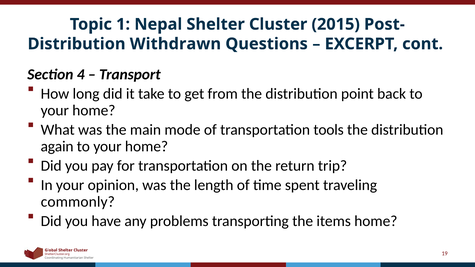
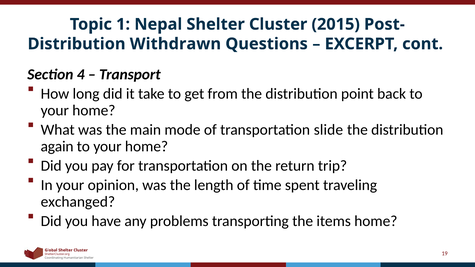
tools: tools -> slide (328, 130)
commonly: commonly -> exchanged (78, 202)
